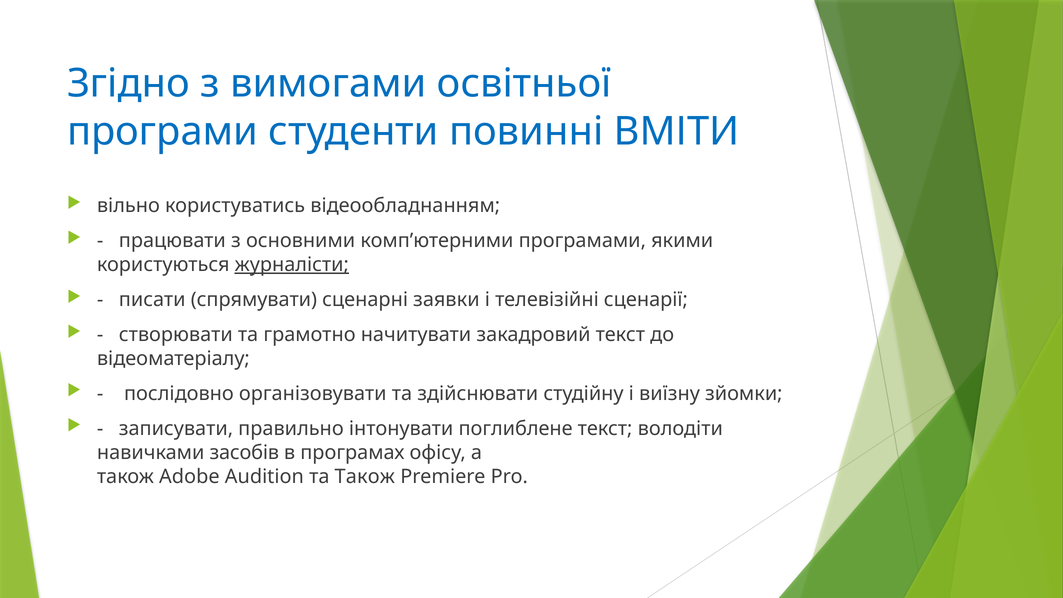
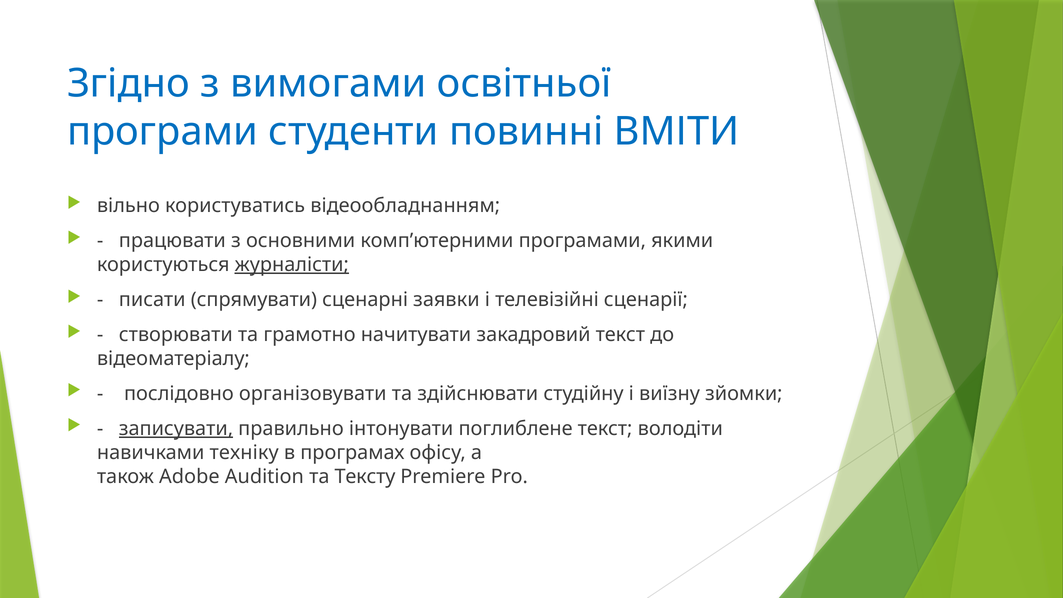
записувати underline: none -> present (176, 429)
засобів: засобів -> техніку (244, 452)
та Також: Також -> Тексту (365, 476)
